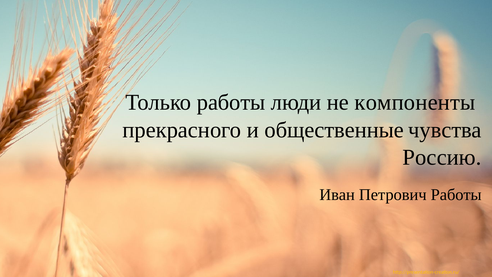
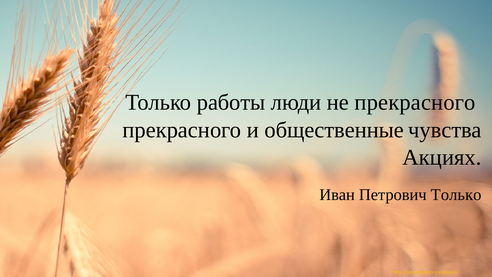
не компоненты: компоненты -> прекрасного (415, 102)
Россию: Россию -> Акциях (442, 157)
Петрович Работы: Работы -> Только (456, 195)
